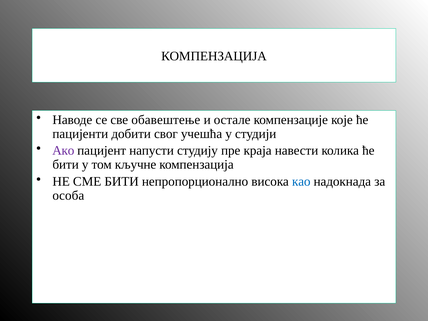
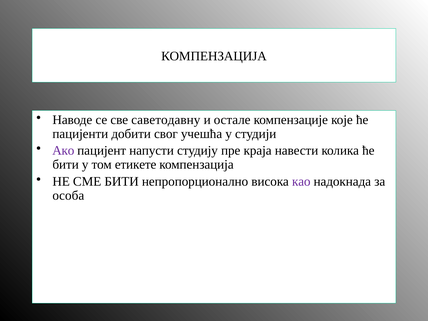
обавештење: обавештење -> саветодавну (166, 120)
кључне: кључне -> етикете (136, 165)
као colour: blue -> purple (301, 181)
